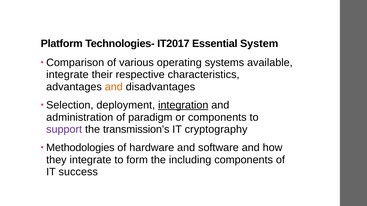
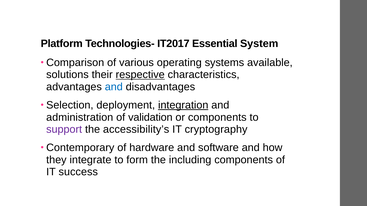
integrate: integrate -> solutions (67, 75)
respective underline: none -> present (140, 75)
and colour: orange -> blue (114, 87)
paradigm: paradigm -> validation (150, 117)
transmission’s: transmission’s -> accessibility’s (136, 130)
Methodologies: Methodologies -> Contemporary (80, 148)
